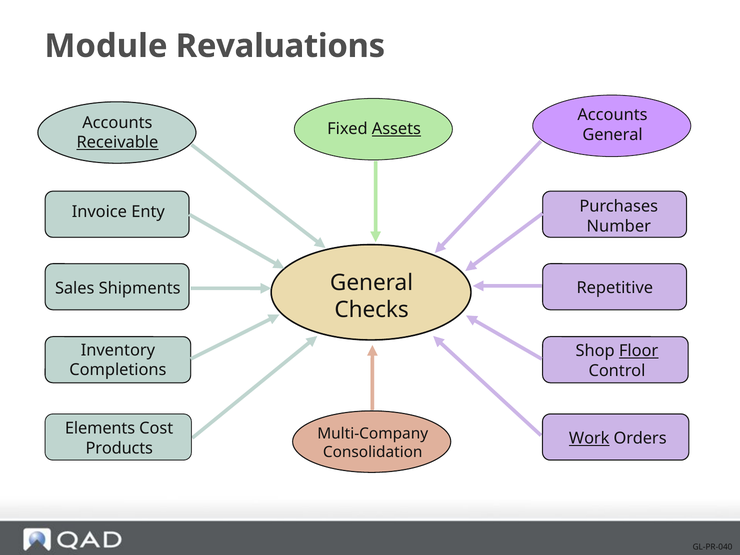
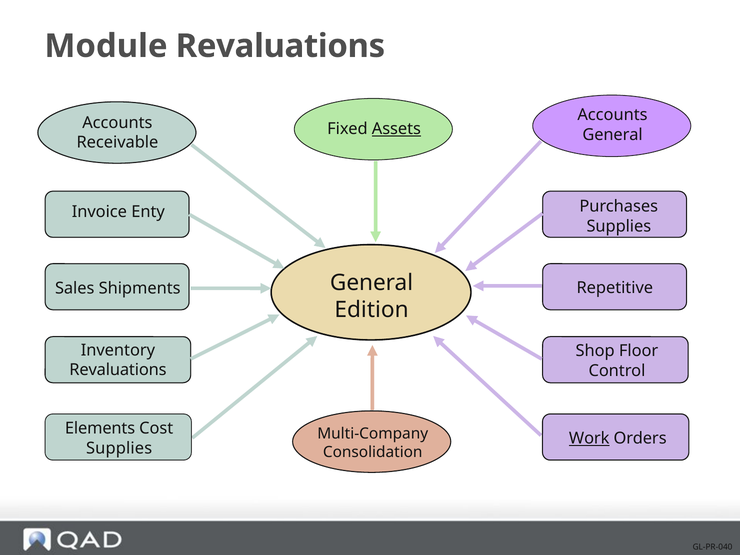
Receivable underline: present -> none (117, 142)
Number: Number -> Supplies (619, 226)
Checks: Checks -> Edition (372, 310)
Floor underline: present -> none (639, 351)
Completions: Completions -> Revaluations (118, 370)
Products: Products -> Supplies (119, 448)
